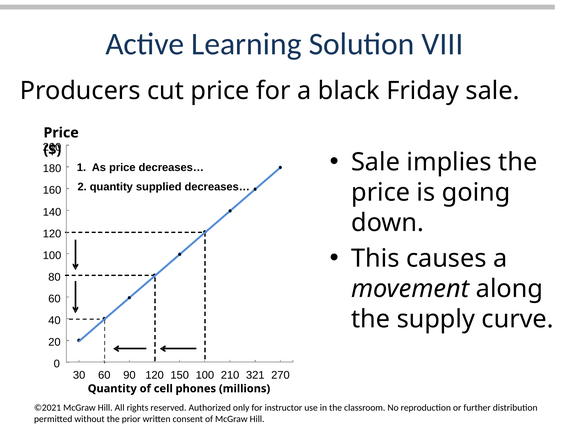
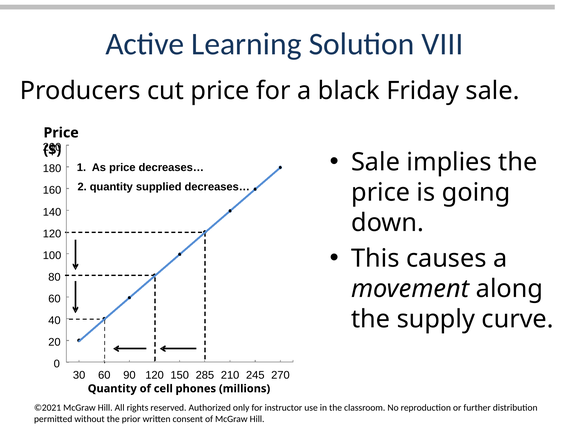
150 100: 100 -> 285 (205, 375)
321: 321 -> 245 (255, 375)
